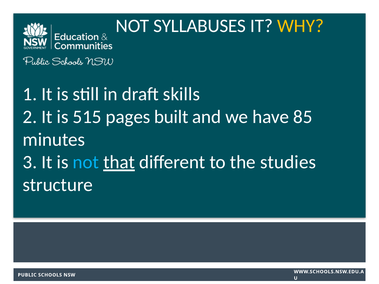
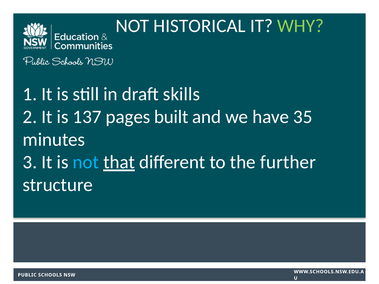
SYLLABUSES: SYLLABUSES -> HISTORICAL (199, 26)
WHY colour: yellow -> light green (300, 26)
515: 515 -> 137 (87, 117)
85: 85 -> 35 (303, 117)
studies: studies -> further (288, 162)
